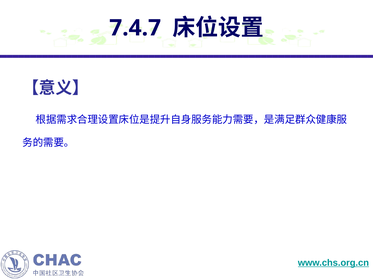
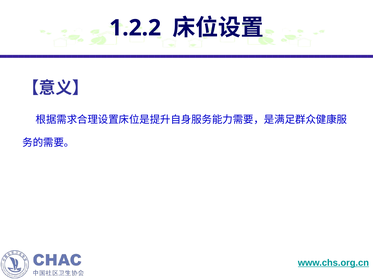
7.4.7: 7.4.7 -> 1.2.2 (135, 28)
